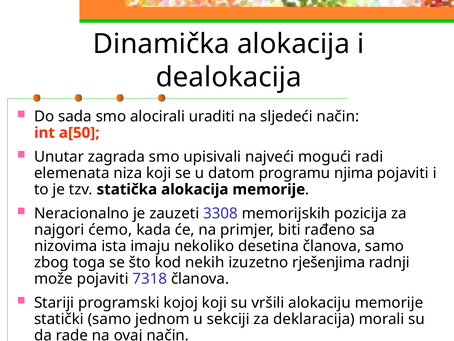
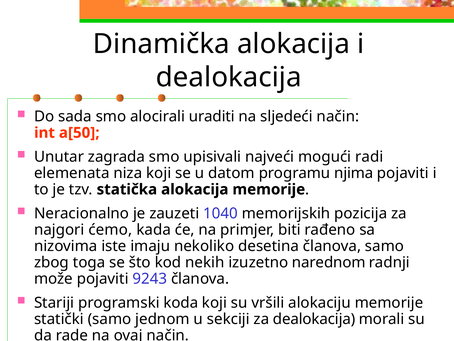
3308: 3308 -> 1040 (221, 213)
ista: ista -> iste (114, 246)
rješenjima: rješenjima -> narednom (329, 262)
7318: 7318 -> 9243 (150, 278)
kojoj: kojoj -> koda (181, 302)
za deklaracija: deklaracija -> dealokacija (314, 319)
